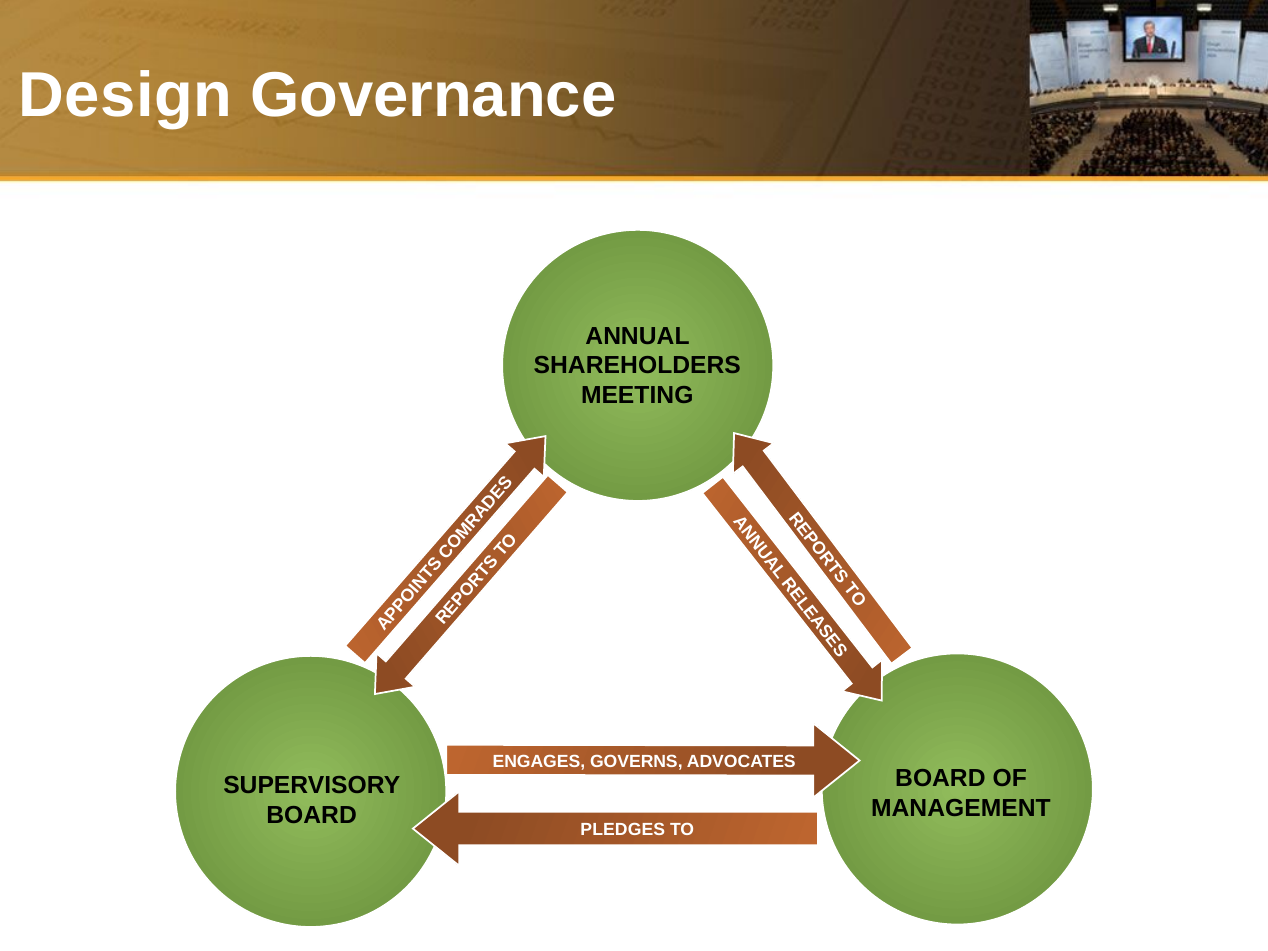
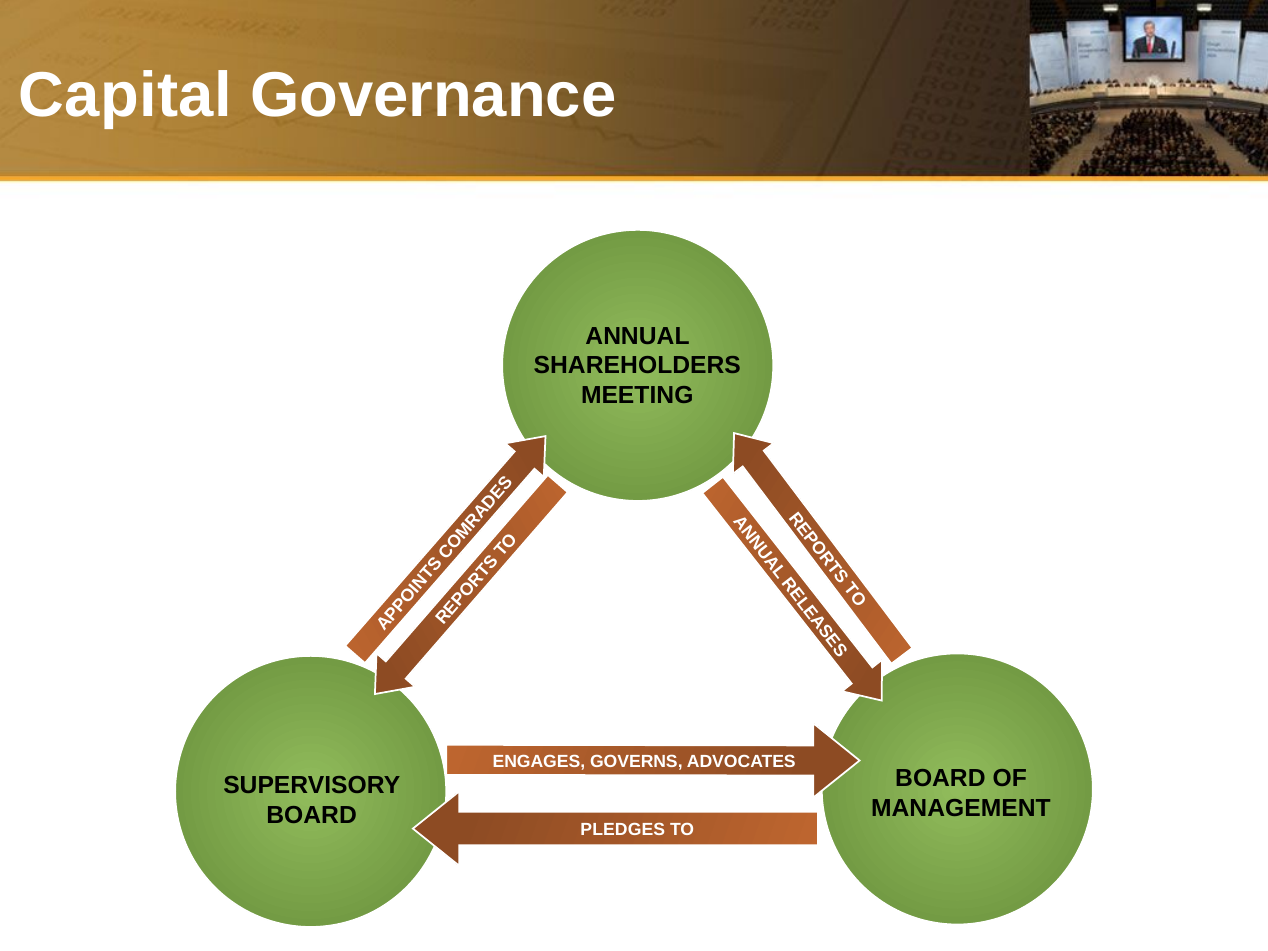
Design: Design -> Capital (125, 95)
